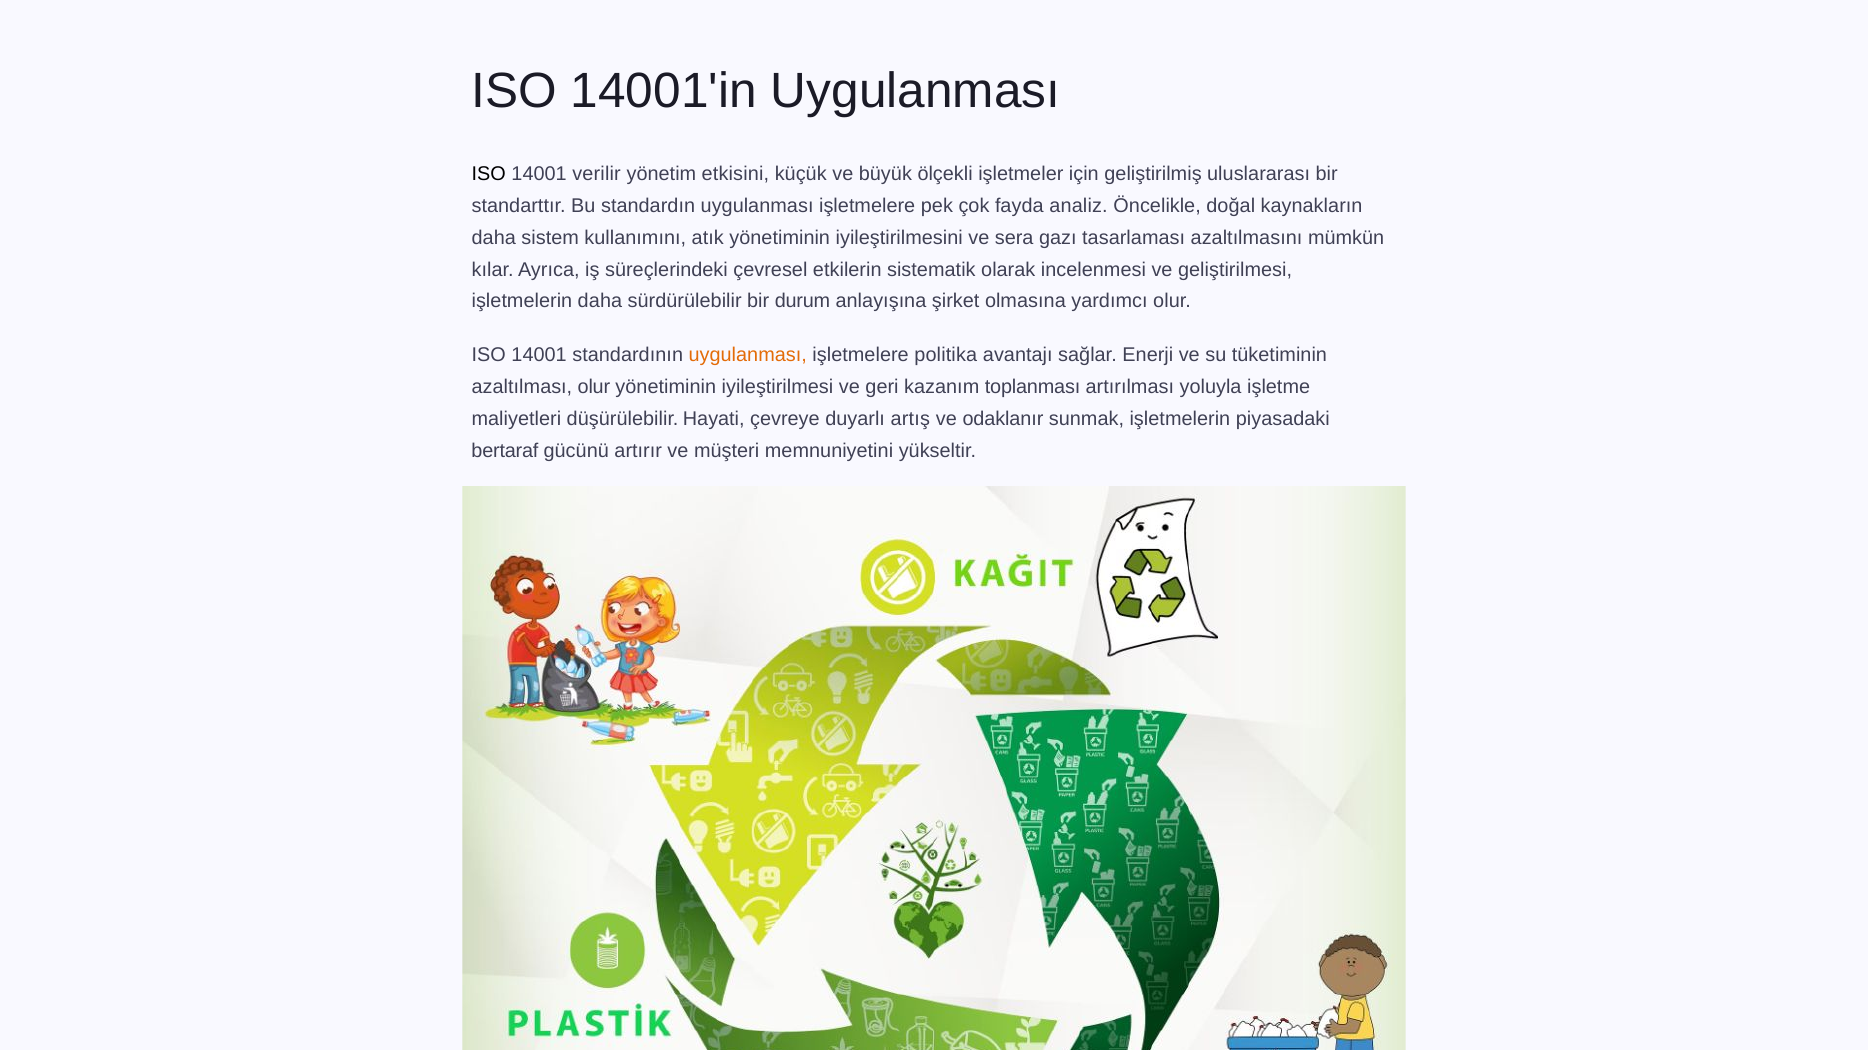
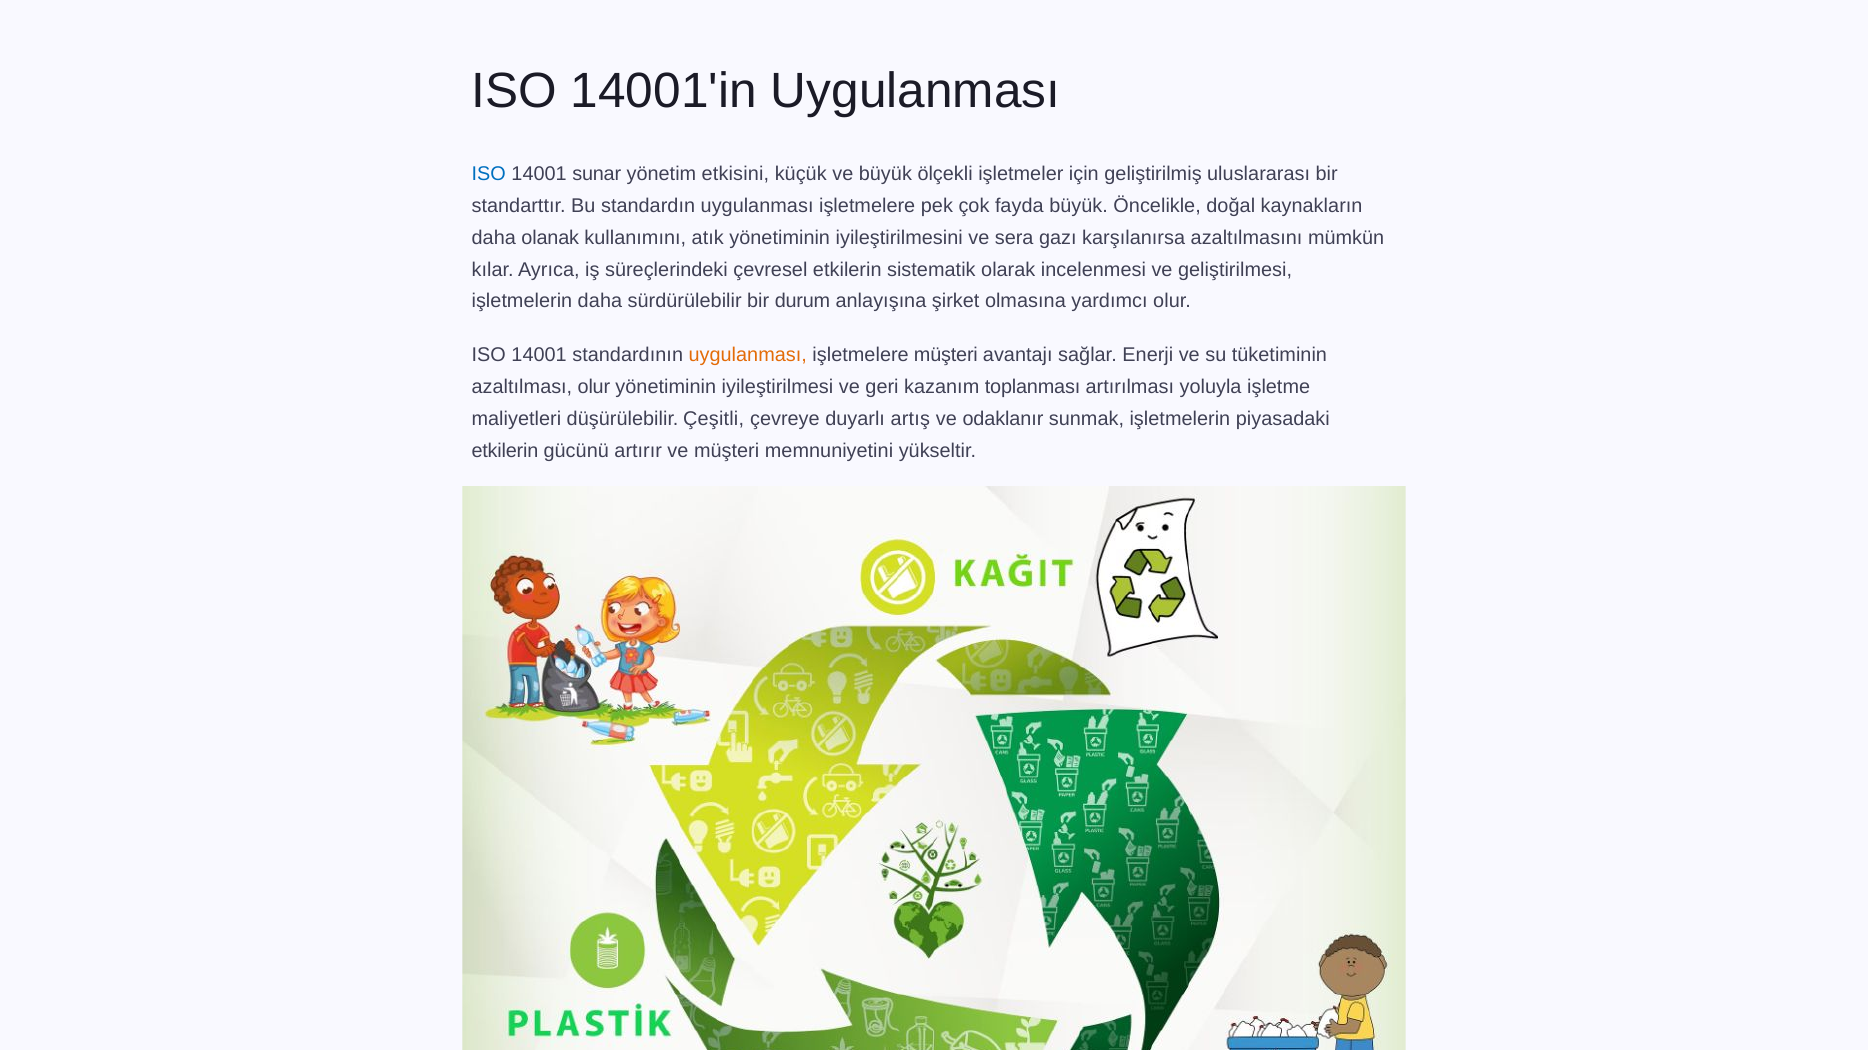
ISO colour: black -> blue (489, 174)
verilir: verilir -> sunar (597, 174)
fayda analiz: analiz -> büyük (1079, 206)
sistem: sistem -> olanak (550, 238)
tasarlaması: tasarlaması -> karşılanırsa (1134, 238)
işletmelere politika: politika -> müşteri (946, 356)
Hayati: Hayati -> Çeşitli (714, 419)
bertaraf: bertaraf -> etkilerin (505, 451)
